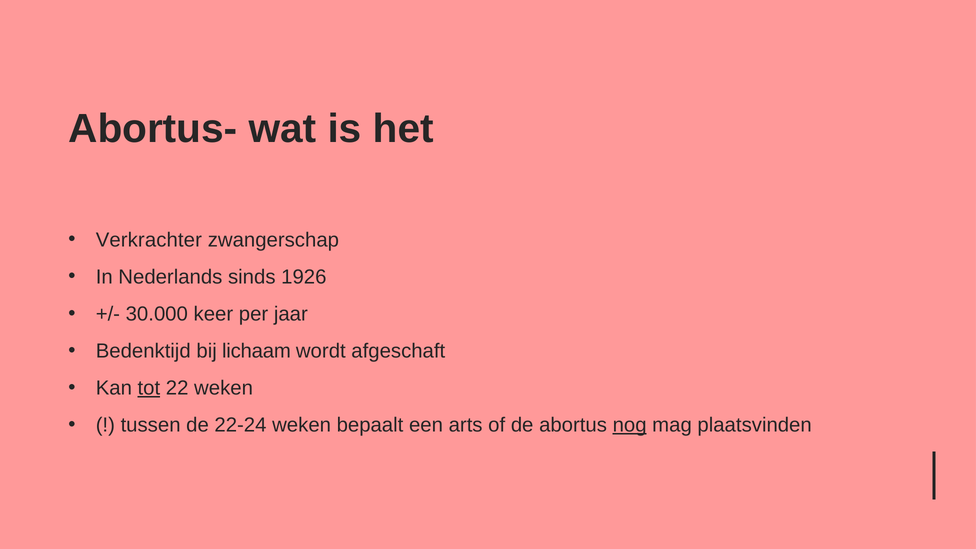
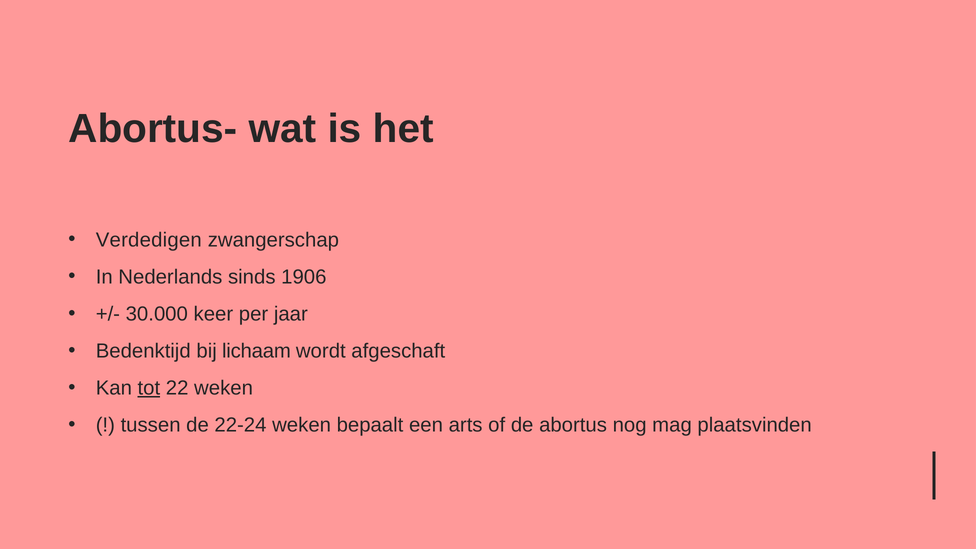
Verkrachter: Verkrachter -> Verdedigen (149, 240)
1926: 1926 -> 1906 (304, 277)
nog underline: present -> none (630, 425)
